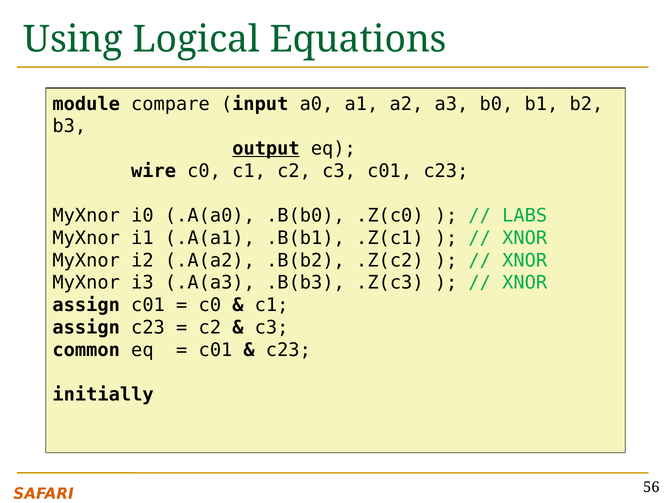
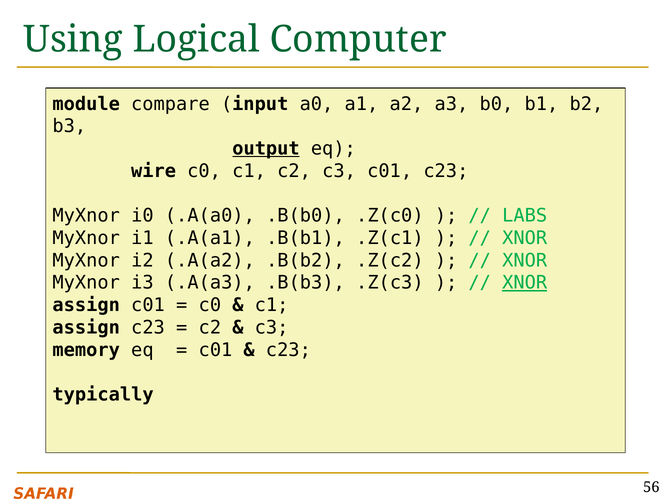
Equations: Equations -> Computer (358, 40)
XNOR underline: none -> present (525, 283)
common: common -> memory (86, 350)
initially: initially -> typically (103, 395)
